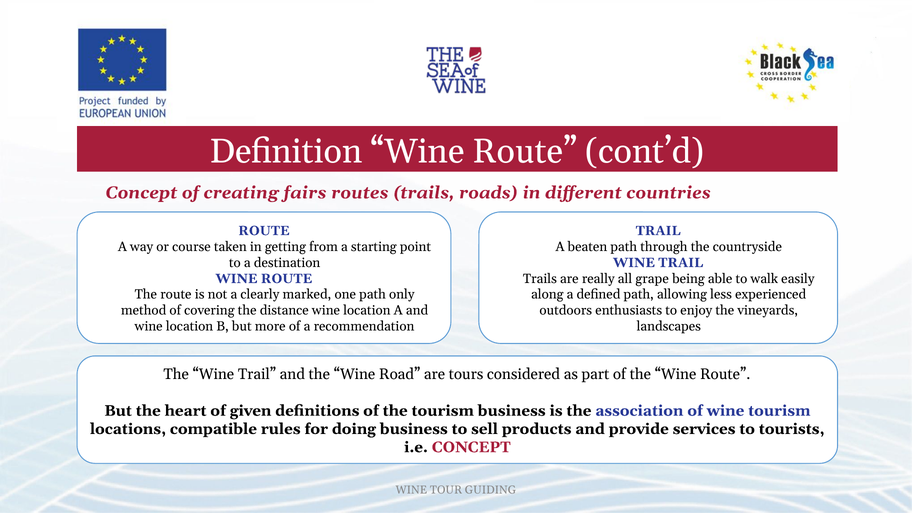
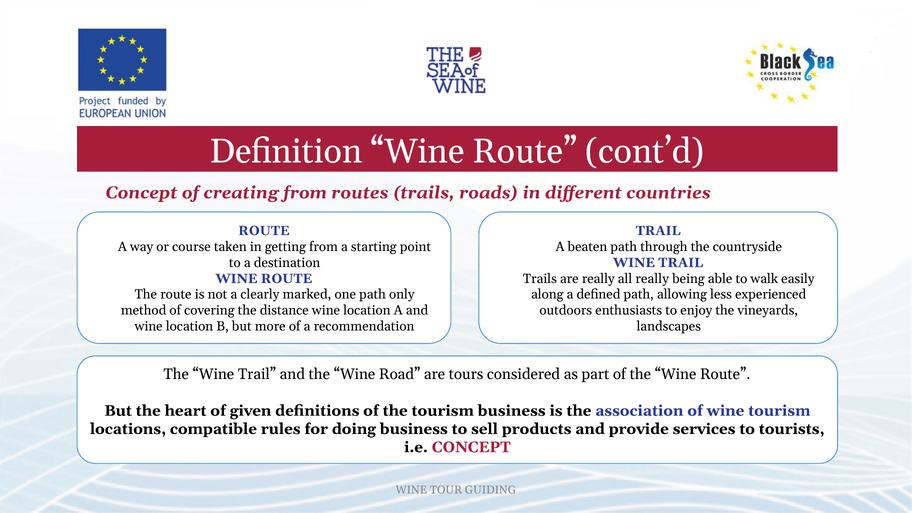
creating fairs: fairs -> from (305, 193)
all grape: grape -> really (652, 279)
